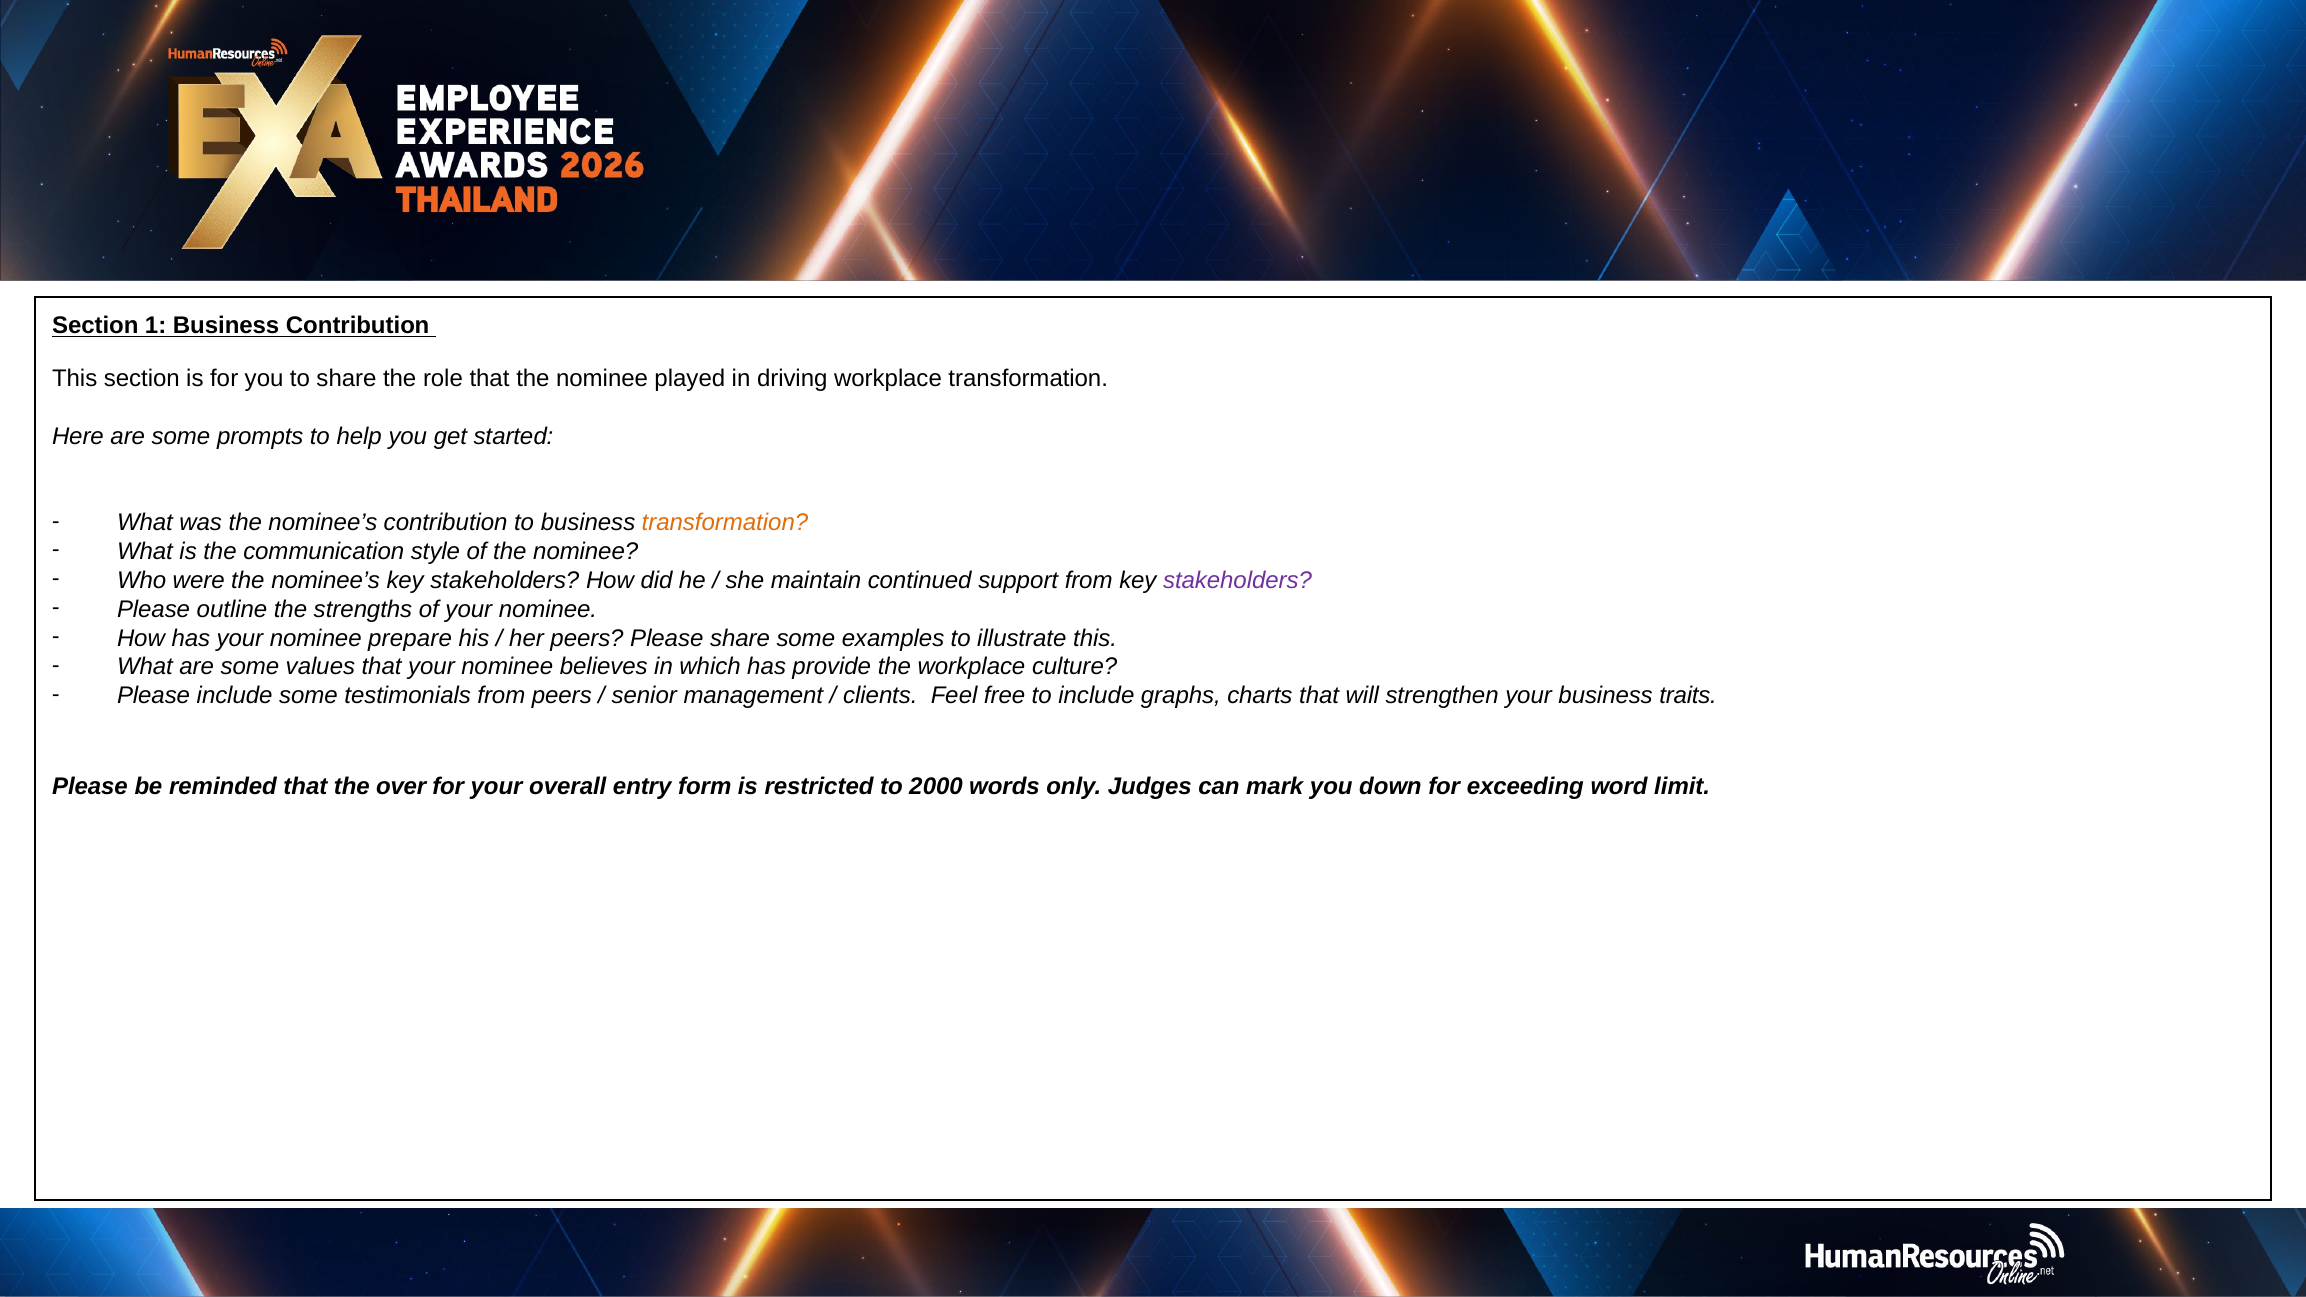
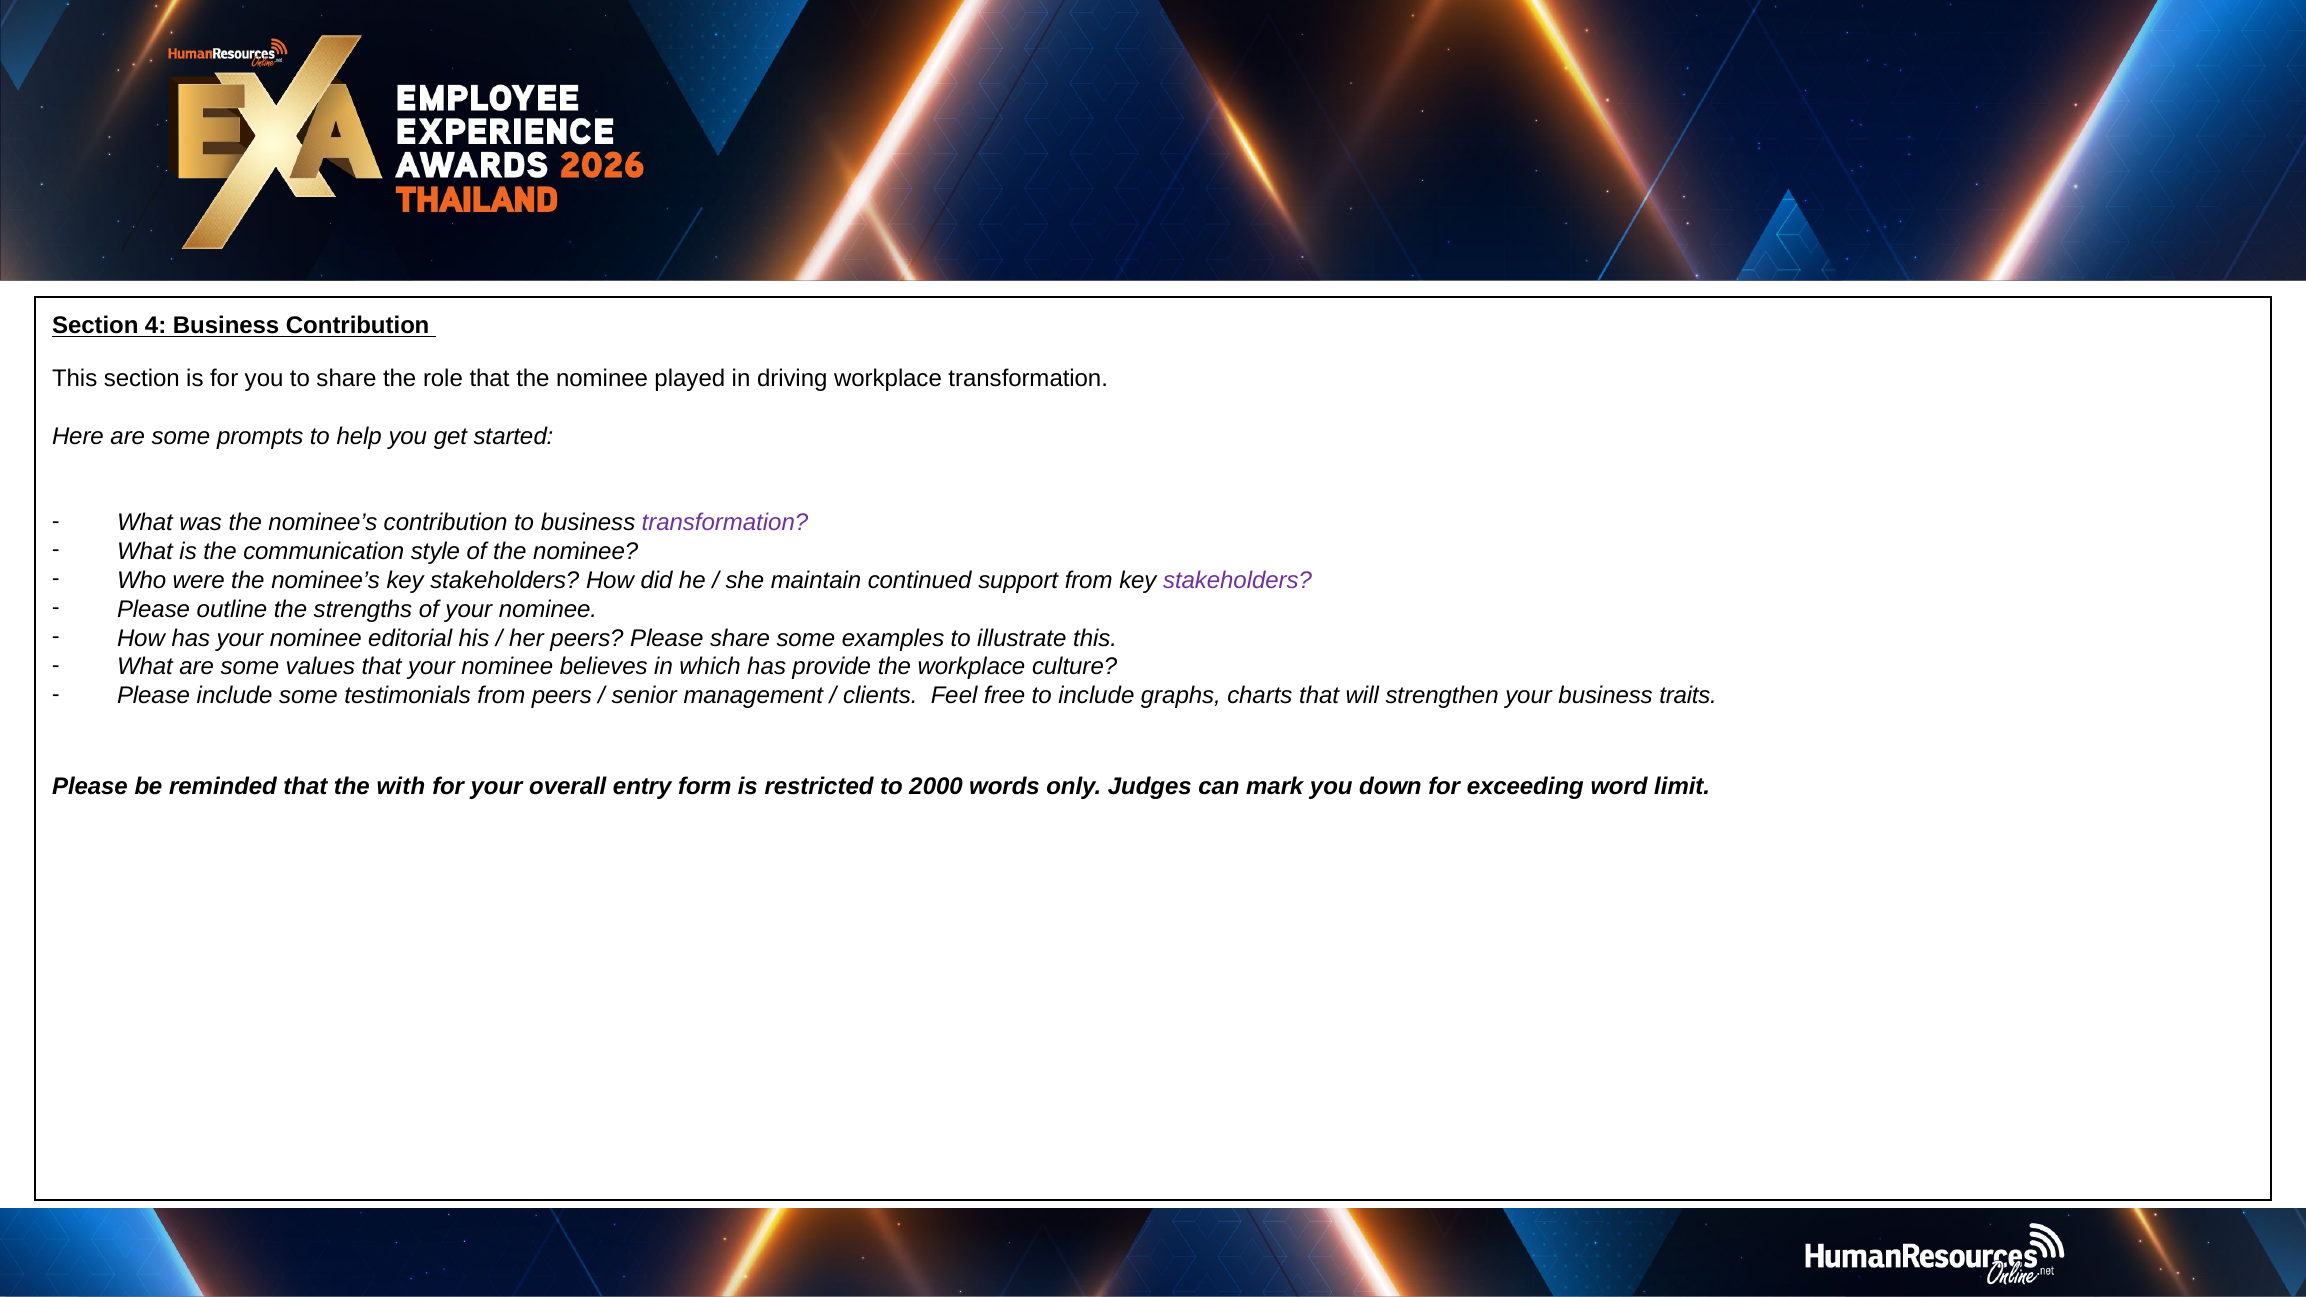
1: 1 -> 4 (156, 326)
transformation colour: orange -> purple (725, 523)
prepare: prepare -> editorial (410, 638)
over: over -> with (401, 786)
